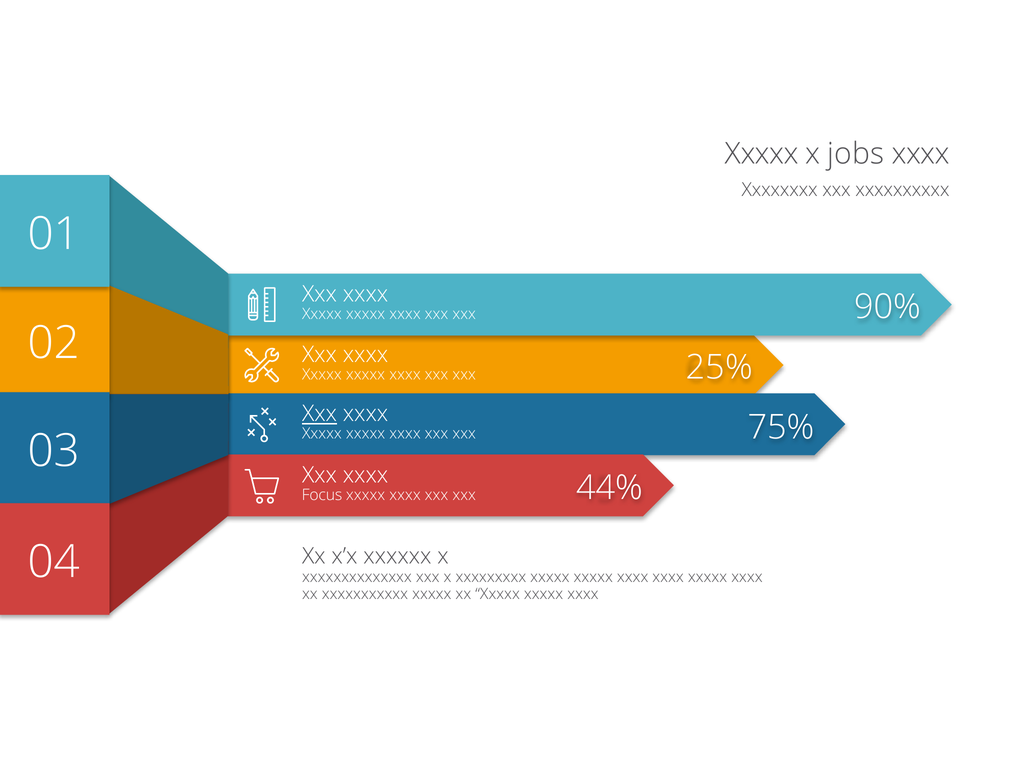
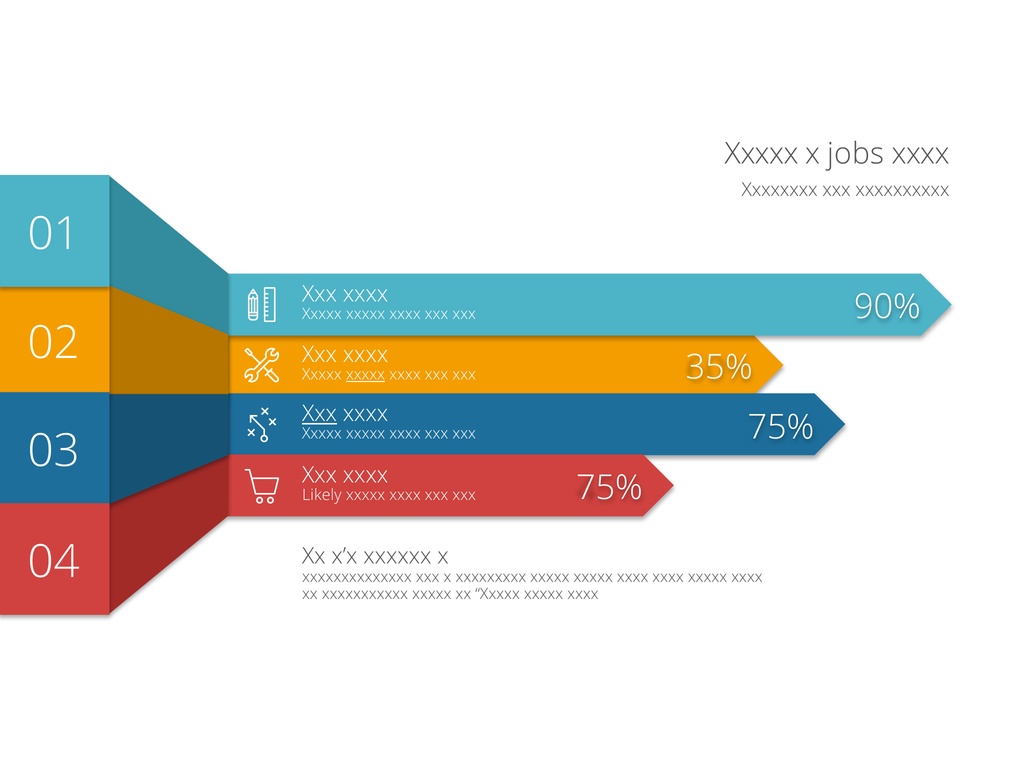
25%: 25% -> 35% (719, 367)
xxxxx underline: none -> present (365, 375)
44%: 44% -> 75% (610, 488)
Focus: Focus -> Likely (322, 495)
